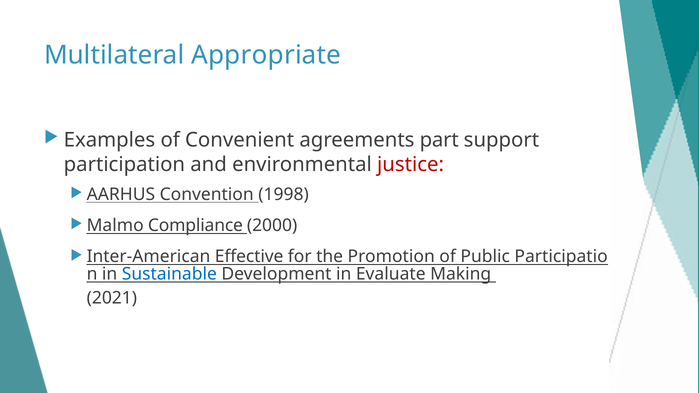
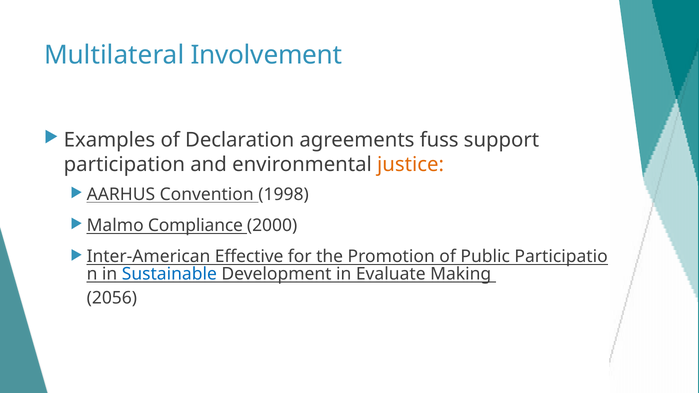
Appropriate: Appropriate -> Involvement (266, 55)
Convenient: Convenient -> Declaration (240, 140)
part: part -> fuss (439, 140)
justice colour: red -> orange (411, 165)
2021: 2021 -> 2056 (112, 298)
